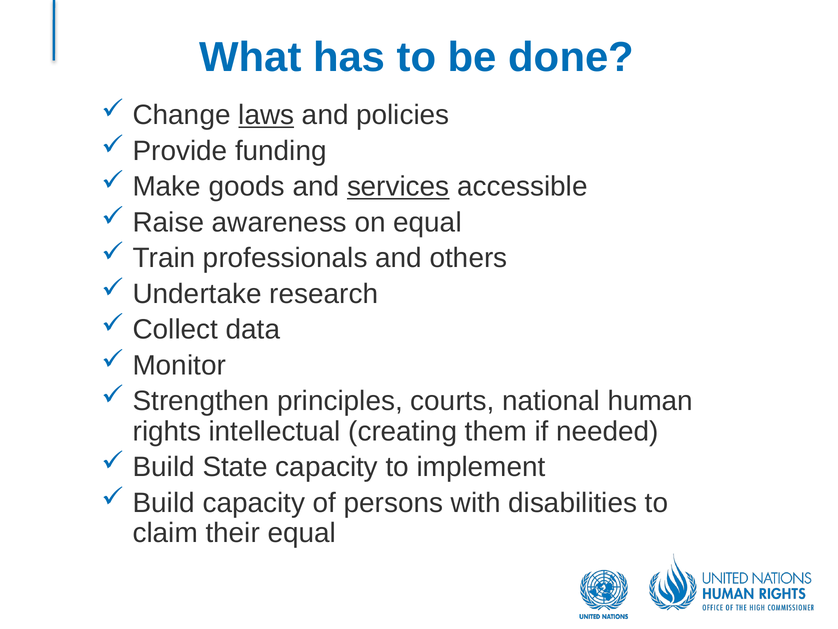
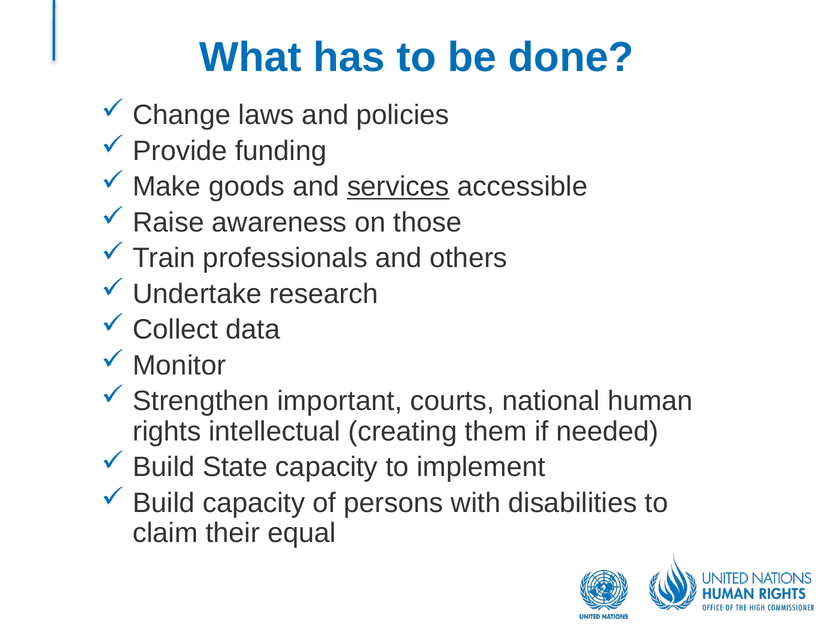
laws underline: present -> none (266, 115)
on equal: equal -> those (428, 222)
principles: principles -> important (340, 401)
